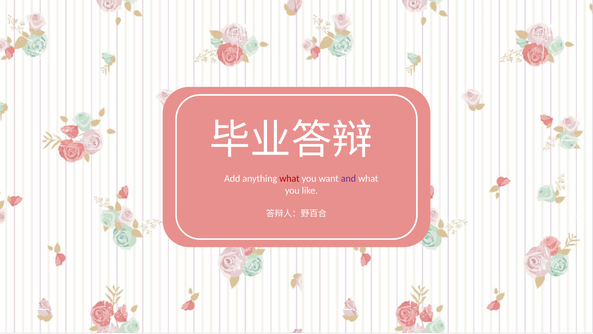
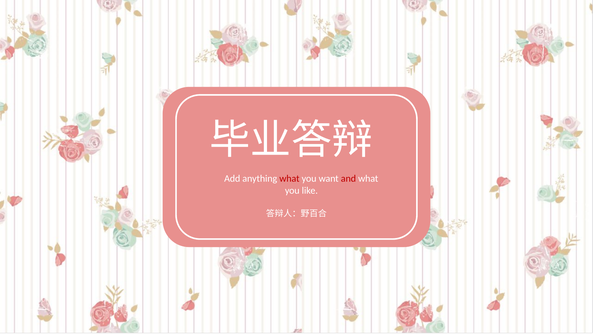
and colour: purple -> red (348, 178)
